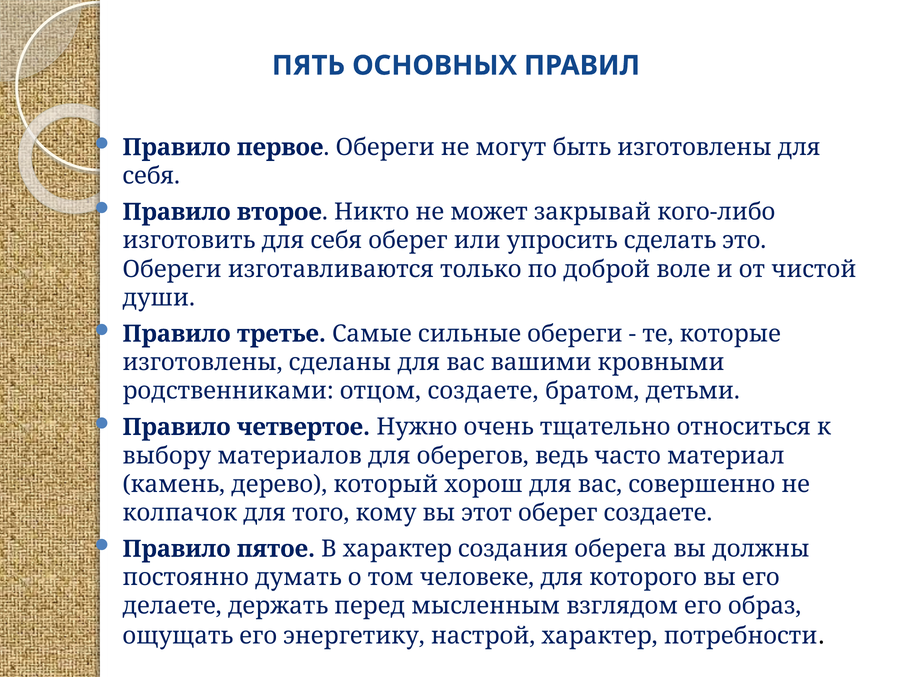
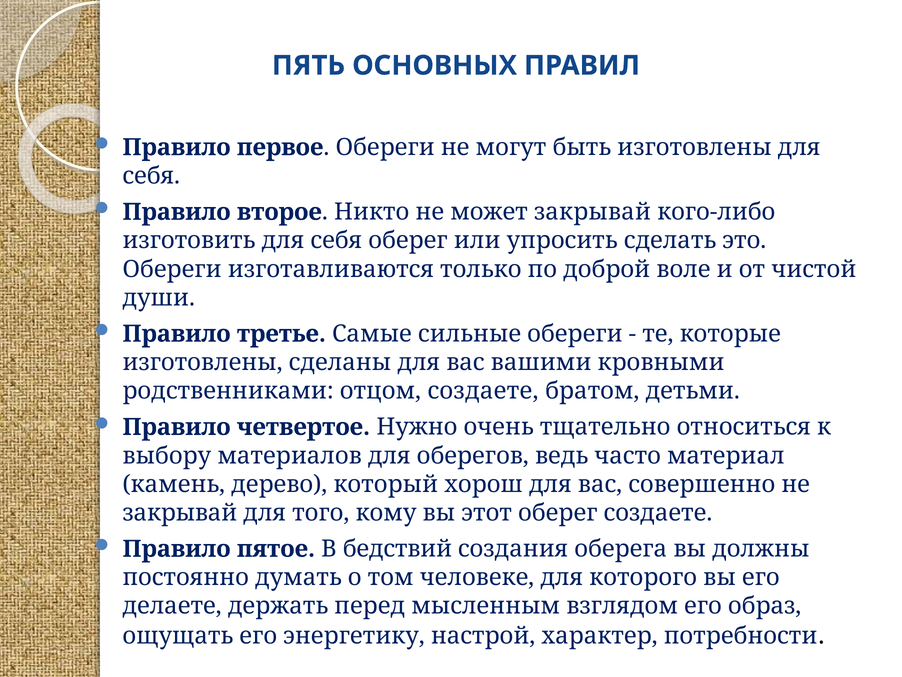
колпачок: колпачок -> закрывай (180, 512)
В характер: характер -> бедствий (397, 549)
